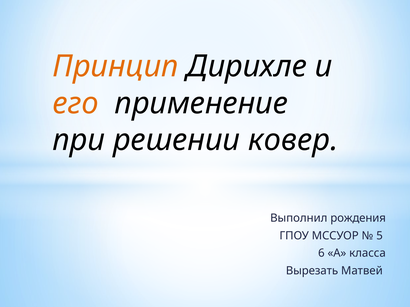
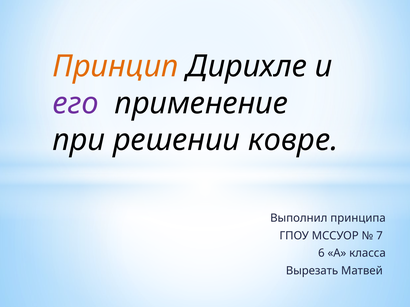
его colour: orange -> purple (76, 104)
ковер: ковер -> ковре (293, 140)
рождения: рождения -> принципа (358, 218)
5: 5 -> 7 (380, 236)
